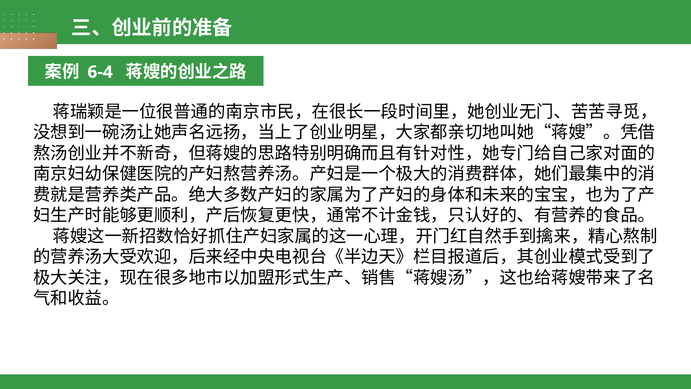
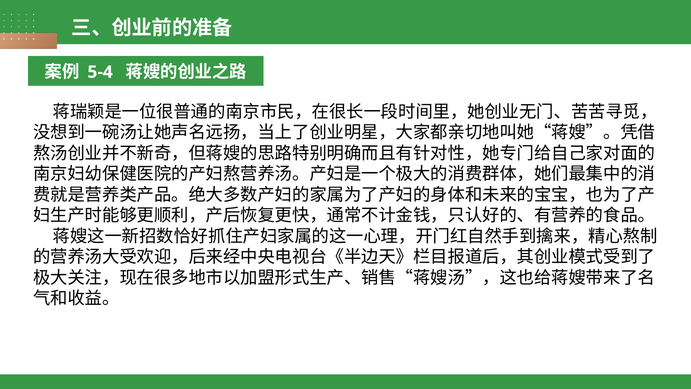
6-4: 6-4 -> 5-4 (100, 72)
